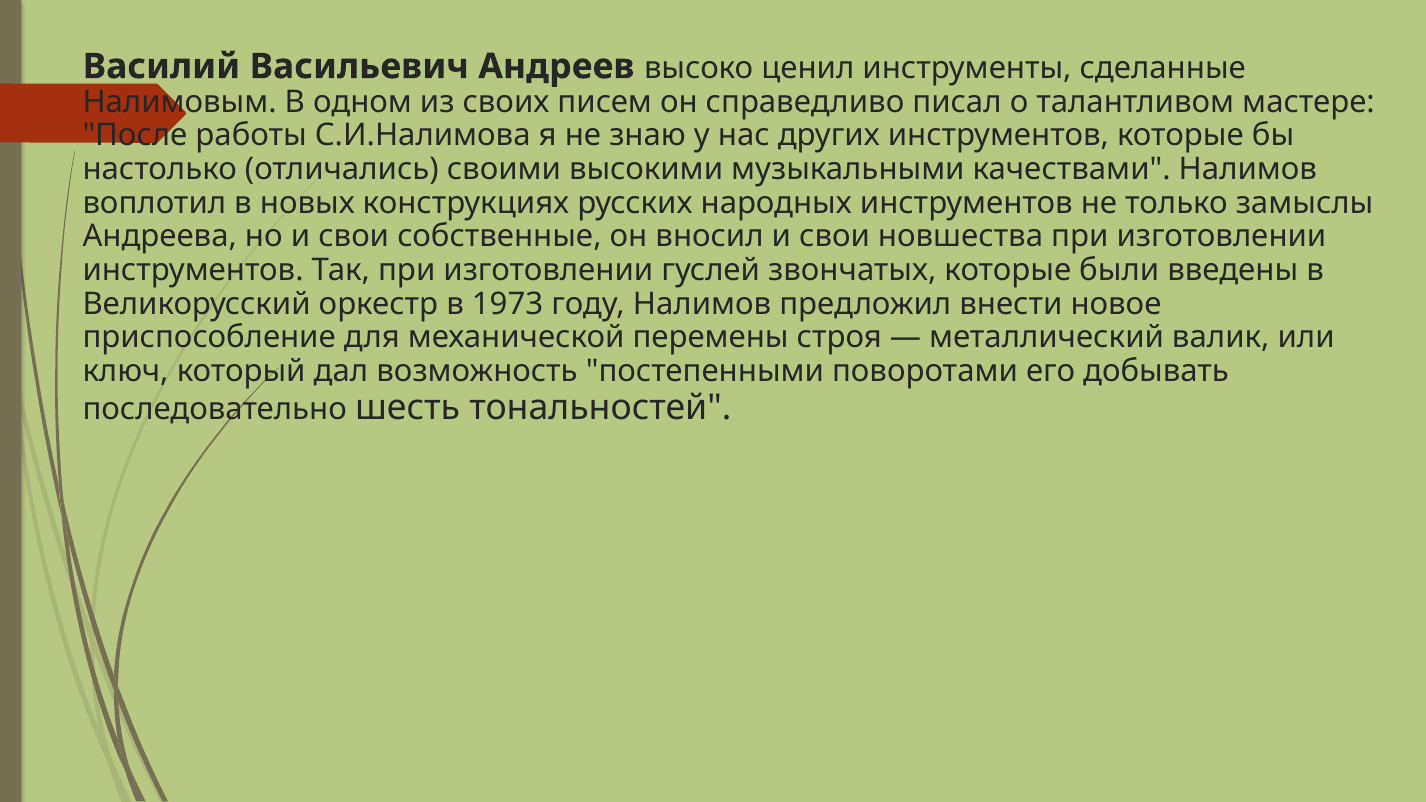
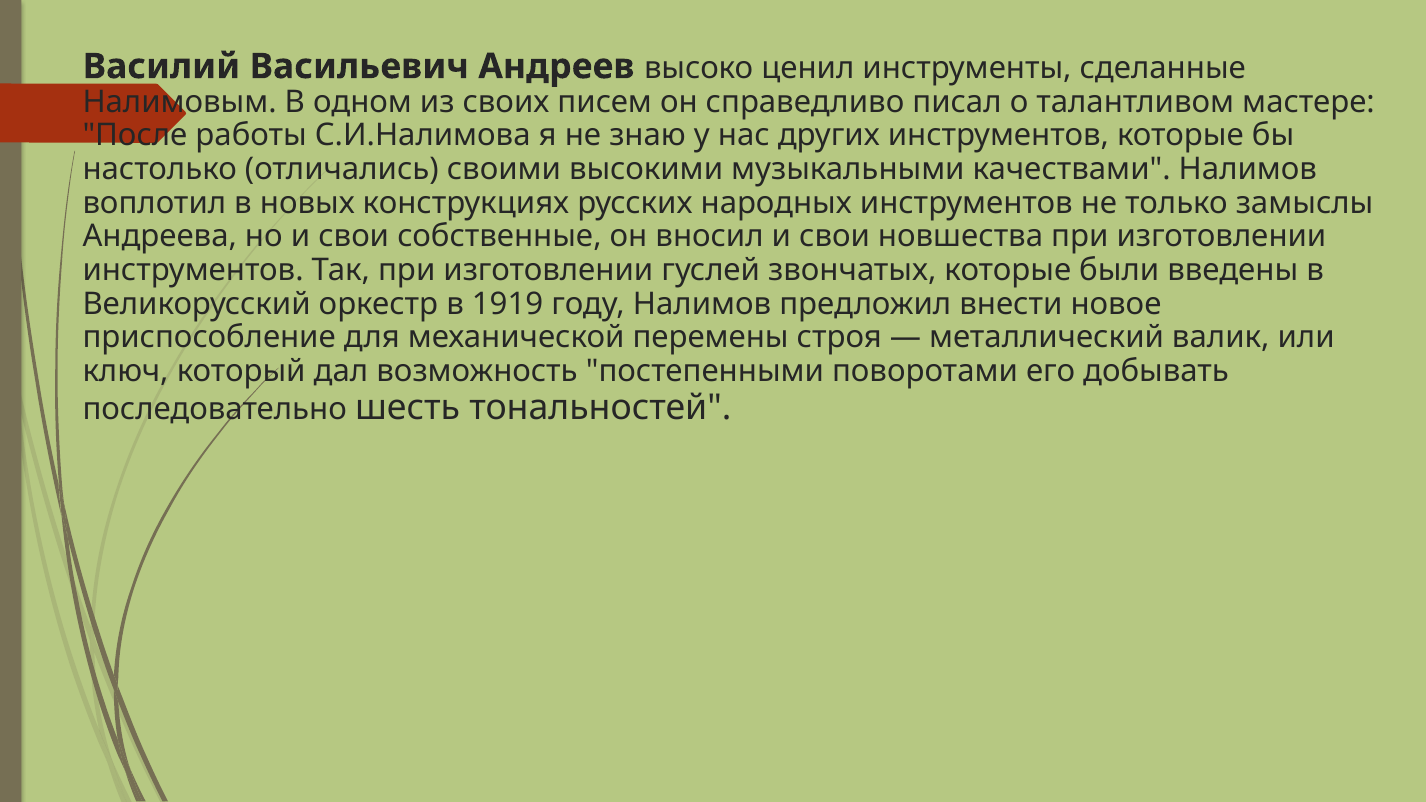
1973: 1973 -> 1919 (508, 304)
